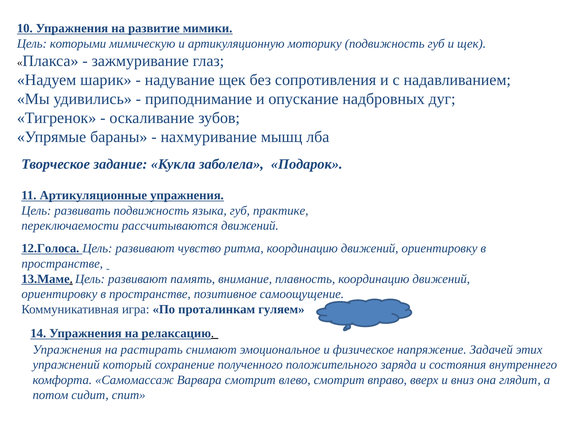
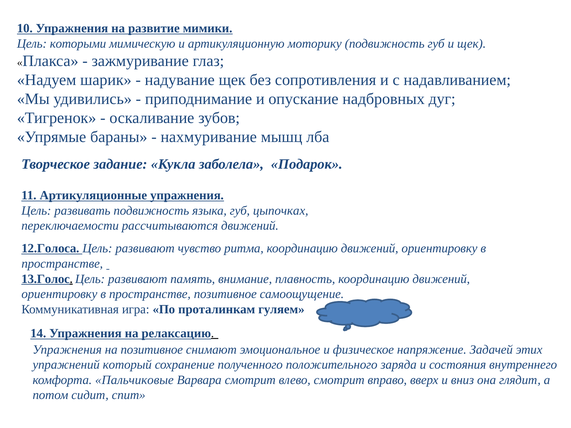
практике: практике -> цыпочках (281, 211)
13.Маме: 13.Маме -> 13.Голос (46, 279)
на растирать: растирать -> позитивное (152, 350)
Самомассаж: Самомассаж -> Пальчиковые (134, 380)
